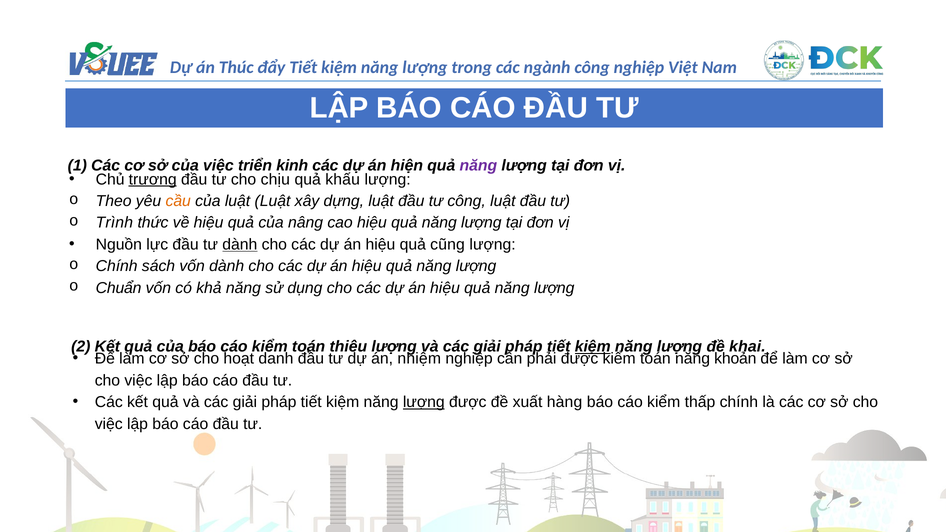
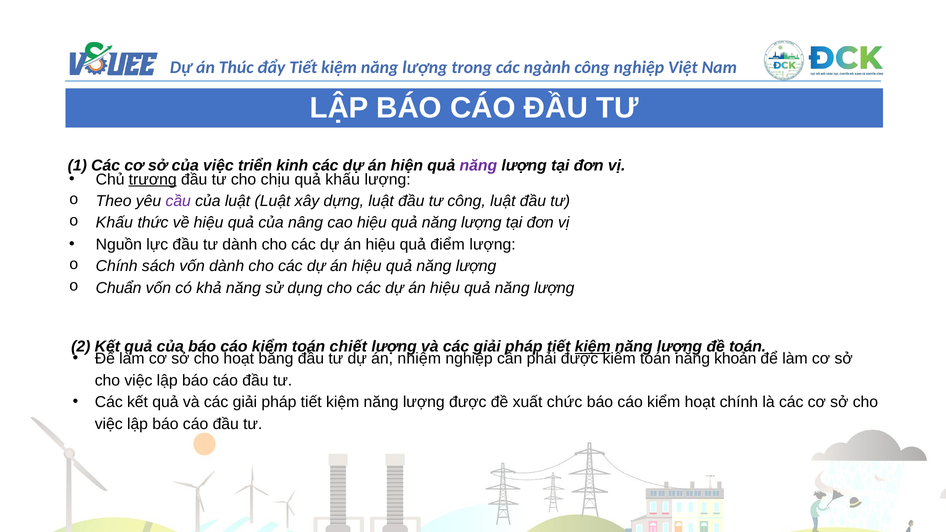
cầu colour: orange -> purple (178, 201)
Trình: Trình -> Khấu (114, 223)
dành underline: present -> none (240, 245)
cũng: cũng -> điểm (448, 245)
thiêu: thiêu -> chiết (348, 347)
đề khai: khai -> toán (748, 347)
danh: danh -> bằng (276, 359)
lượng underline: present -> none (424, 402)
hàng: hàng -> chức (565, 402)
kiểm thấp: thấp -> hoạt (700, 402)
